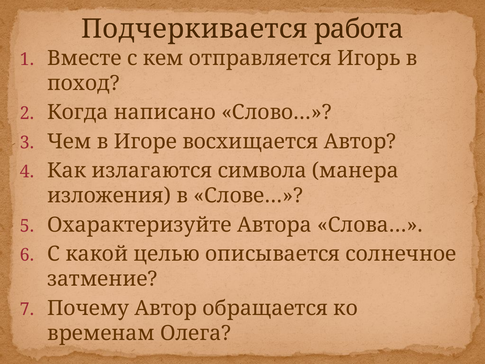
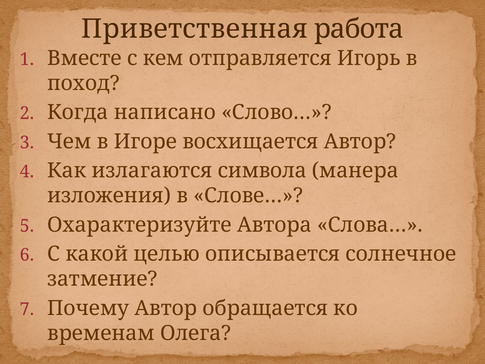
Подчеркивается: Подчеркивается -> Приветственная (195, 29)
